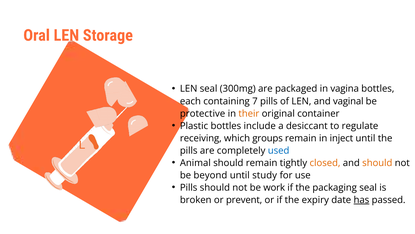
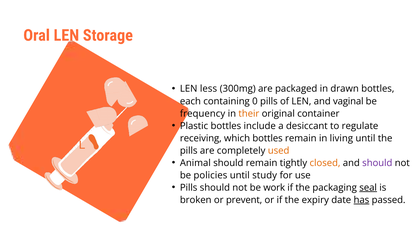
LEN seal: seal -> less (209, 89)
vagina: vagina -> drawn (345, 89)
7: 7 -> 0 (255, 101)
protective: protective -> frequency (203, 113)
which groups: groups -> bottles (268, 138)
inject: inject -> living (341, 138)
used colour: blue -> orange (279, 150)
should colour: orange -> purple (377, 163)
beyond: beyond -> policies (210, 175)
seal underline: none -> present (368, 187)
